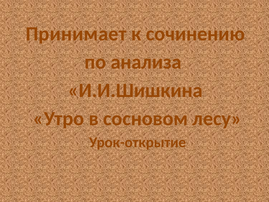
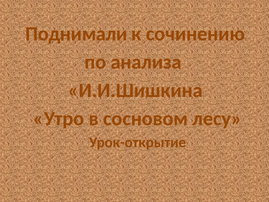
Принимает: Принимает -> Поднимали (76, 34)
